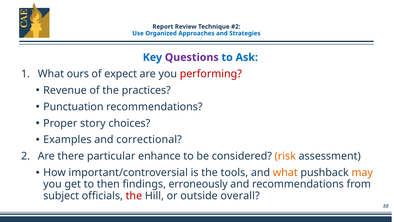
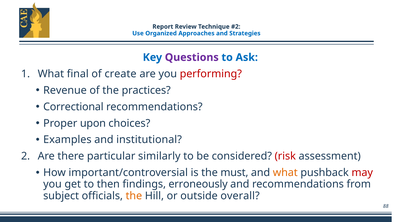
ours: ours -> final (78, 74)
expect: expect -> create (121, 74)
Punctuation: Punctuation -> Correctional (73, 107)
story: story -> upon (93, 123)
correctional: correctional -> institutional (149, 139)
enhance: enhance -> similarly (159, 156)
risk colour: orange -> red (285, 156)
tools: tools -> must (234, 172)
may colour: orange -> red (362, 172)
the colour: red -> orange (134, 195)
